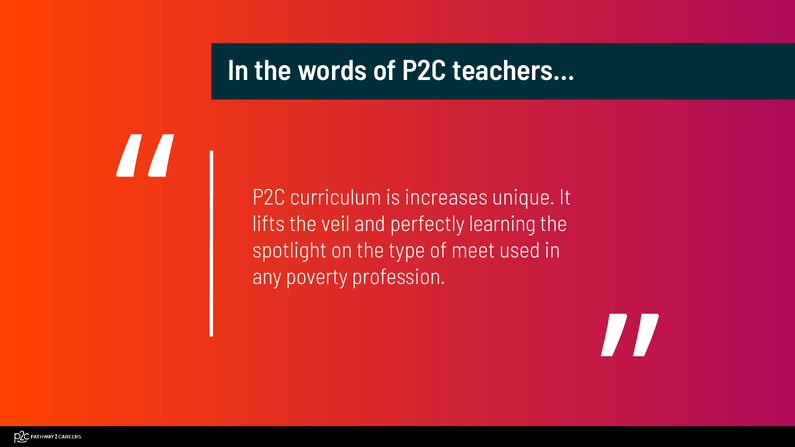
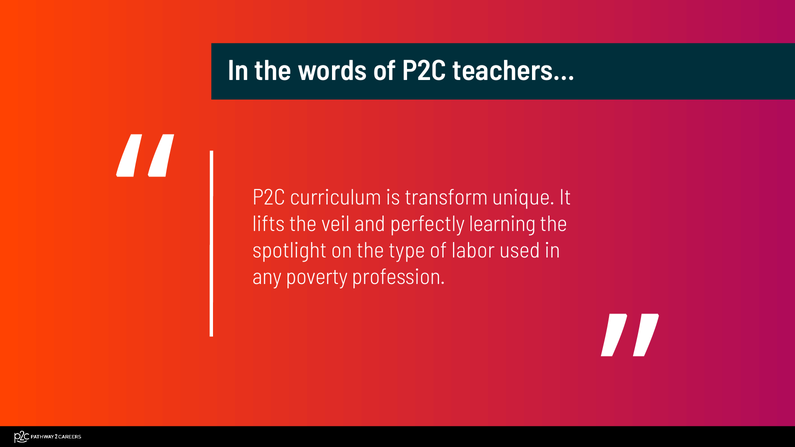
increases: increases -> transform (446, 198)
meet: meet -> labor (473, 251)
